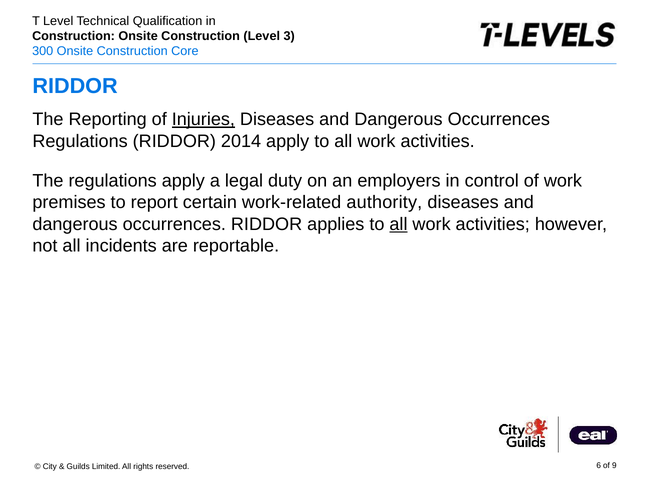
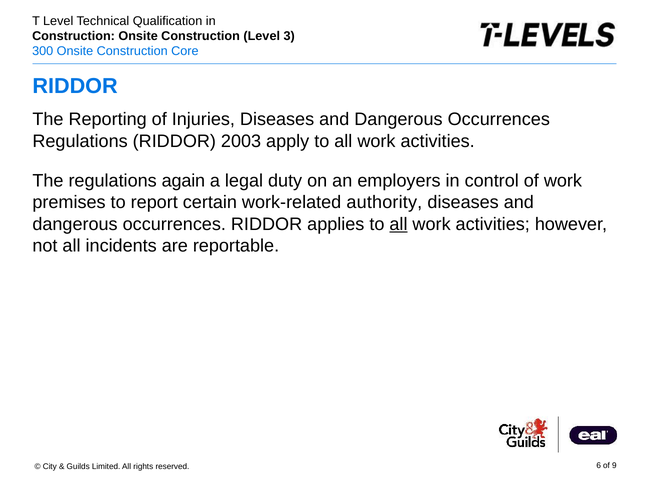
Injuries underline: present -> none (203, 119)
2014: 2014 -> 2003 (241, 141)
regulations apply: apply -> again (183, 181)
